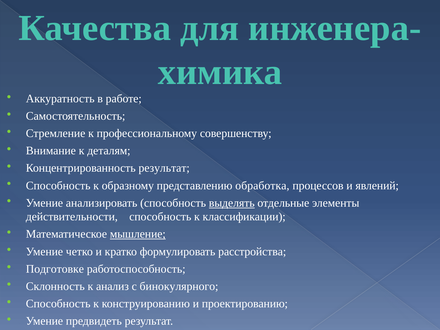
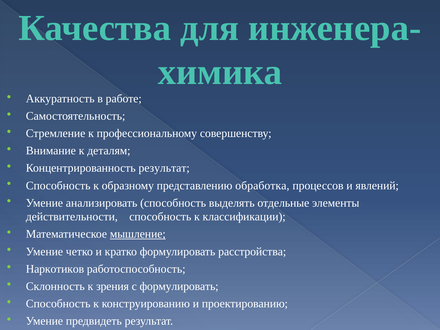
выделять underline: present -> none (232, 203)
Подготовке: Подготовке -> Наркотиков (55, 269)
анализ: анализ -> зрения (113, 286)
с бинокулярного: бинокулярного -> формулировать (179, 286)
